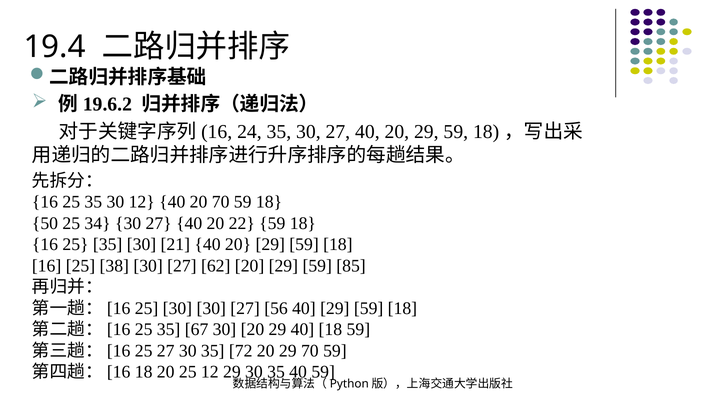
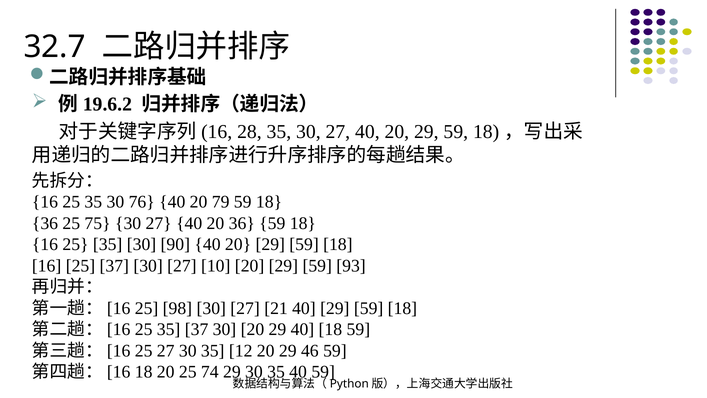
19.4: 19.4 -> 32.7 (55, 47)
24: 24 -> 28 (249, 132)
30 12: 12 -> 76 (142, 202)
20 70: 70 -> 79 (221, 202)
50: 50 -> 36 (45, 223)
34: 34 -> 75 (98, 223)
20 22: 22 -> 36 (242, 223)
21: 21 -> 90 (175, 244)
25 38: 38 -> 37 (114, 266)
62: 62 -> 10 (216, 266)
85: 85 -> 93 (351, 266)
25 30: 30 -> 98 (177, 308)
56: 56 -> 21 (276, 308)
35 67: 67 -> 37 (197, 329)
72: 72 -> 12 (241, 350)
29 70: 70 -> 46 (310, 350)
25 12: 12 -> 74 (210, 372)
